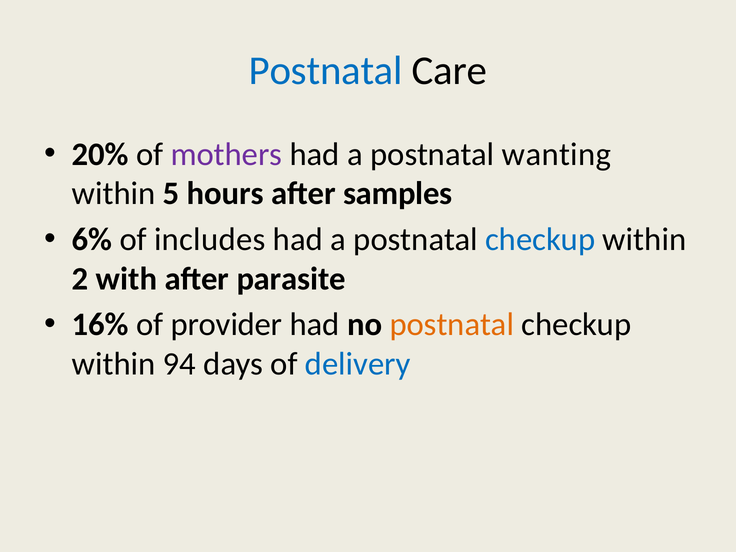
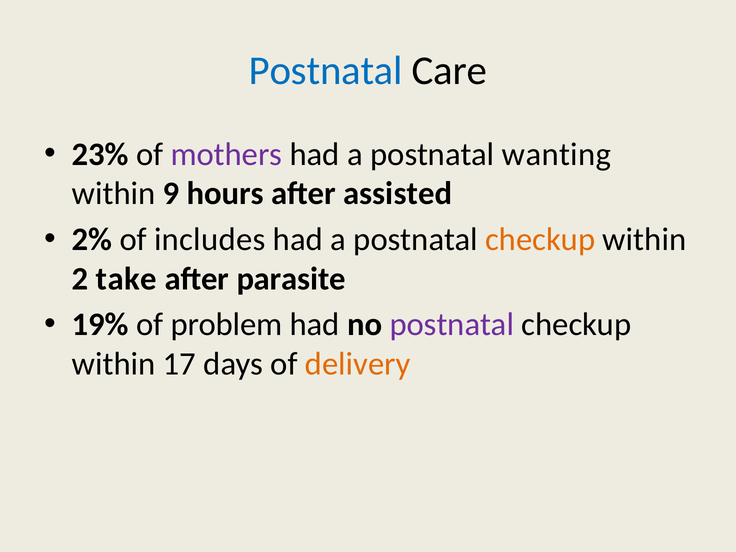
20%: 20% -> 23% (100, 154)
5: 5 -> 9 (171, 194)
samples: samples -> assisted (398, 194)
6%: 6% -> 2% (92, 239)
checkup colour: blue -> orange (540, 239)
with: with -> take (126, 279)
16%: 16% -> 19% (100, 325)
provider: provider -> problem (227, 325)
postnatal colour: orange -> purple (452, 325)
94: 94 -> 17 (179, 364)
delivery colour: blue -> orange (358, 364)
